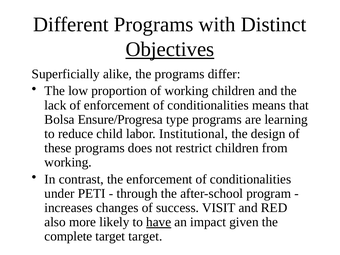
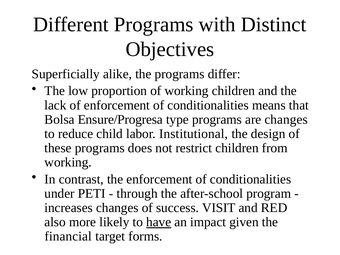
Objectives underline: present -> none (170, 49)
are learning: learning -> changes (286, 119)
complete: complete -> financial (68, 236)
target target: target -> forms (145, 236)
